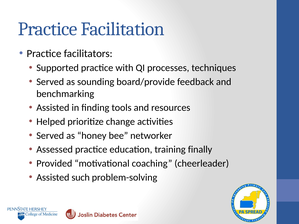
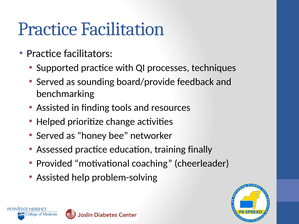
such: such -> help (81, 178)
